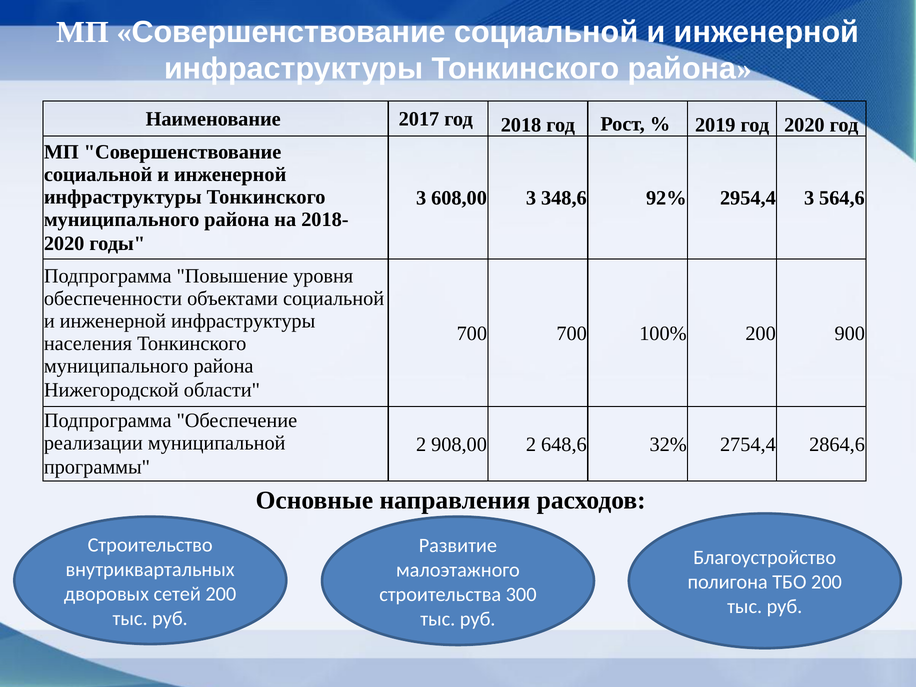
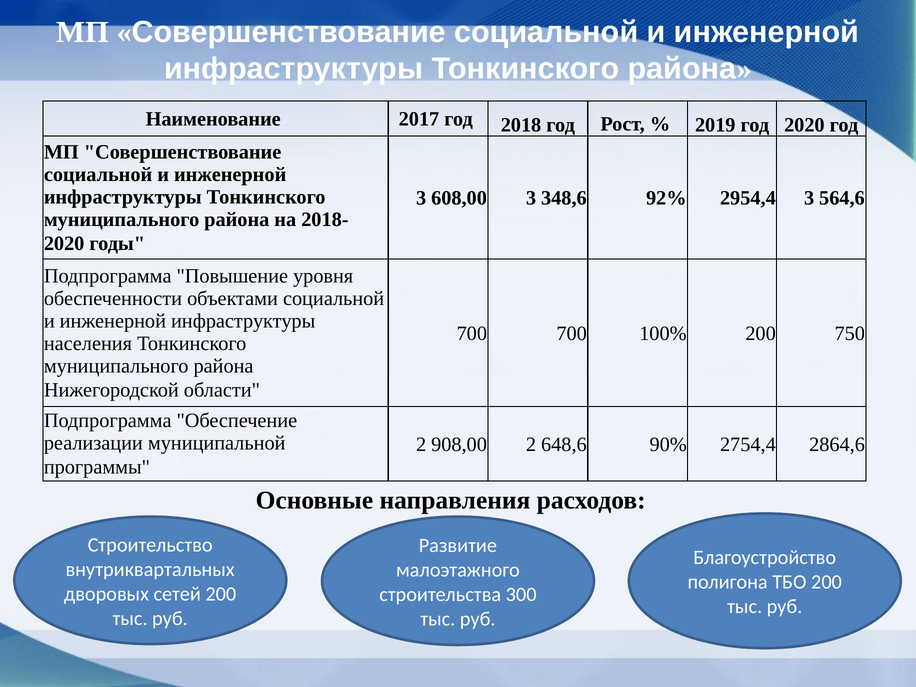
900: 900 -> 750 (850, 333)
32%: 32% -> 90% (668, 444)
